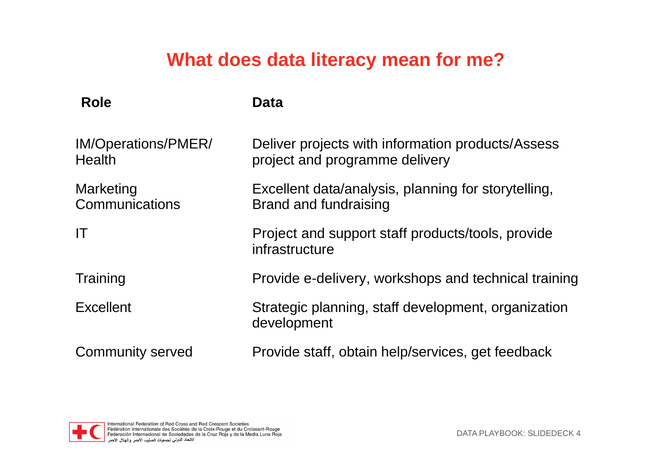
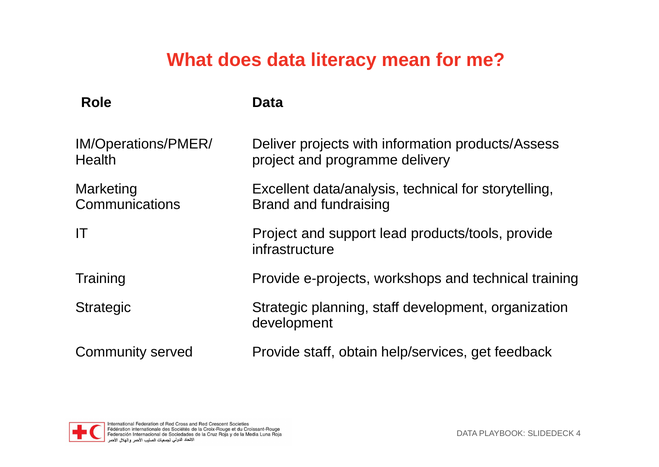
data/analysis planning: planning -> technical (431, 189)
support staff: staff -> lead (393, 233)
e-delivery: e-delivery -> e-projects (337, 278)
Excellent: Excellent -> Strategic (103, 307)
